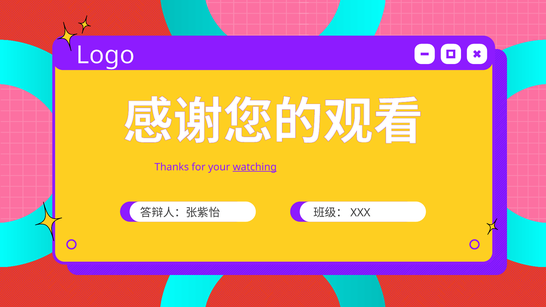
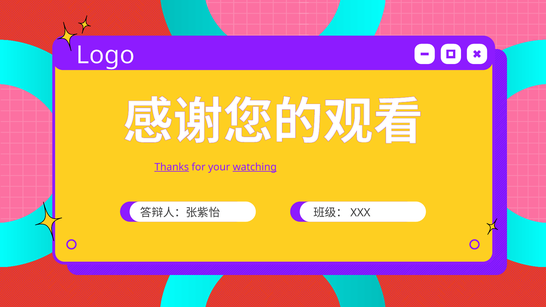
Thanks underline: none -> present (172, 167)
